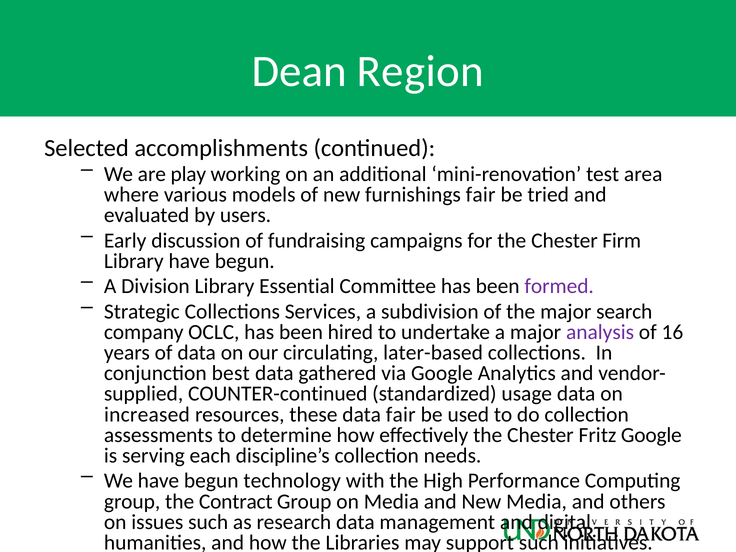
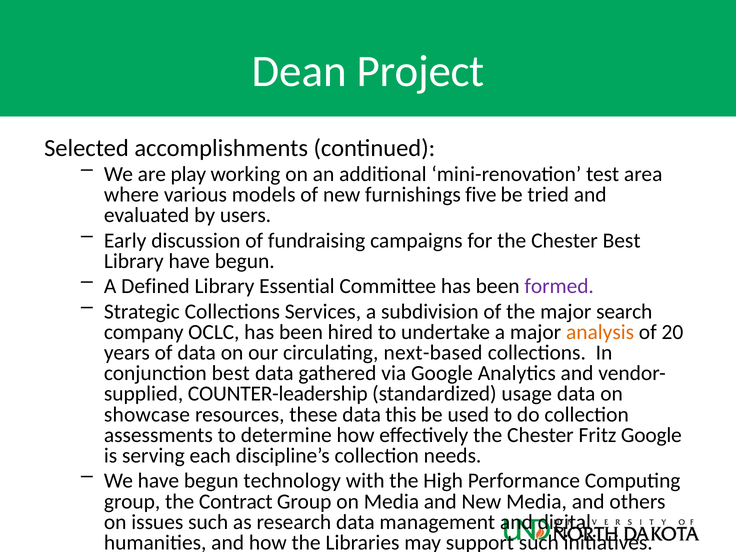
Region: Region -> Project (421, 71)
furnishings fair: fair -> five (481, 195)
Chester Firm: Firm -> Best (622, 241)
Division: Division -> Defined (155, 286)
analysis colour: purple -> orange (600, 332)
16: 16 -> 20 (672, 332)
later-based: later-based -> next-based (433, 353)
COUNTER-continued: COUNTER-continued -> COUNTER-leadership (278, 394)
increased: increased -> showcase (147, 414)
data fair: fair -> this (401, 414)
